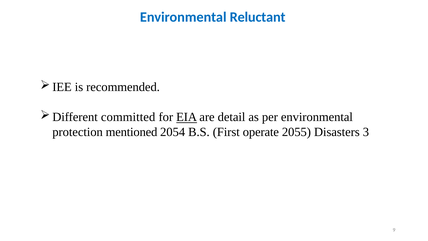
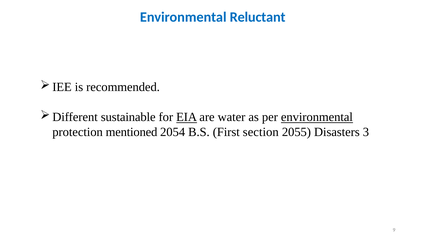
committed: committed -> sustainable (128, 117)
detail: detail -> water (232, 117)
environmental underline: none -> present (317, 117)
operate: operate -> section (261, 132)
